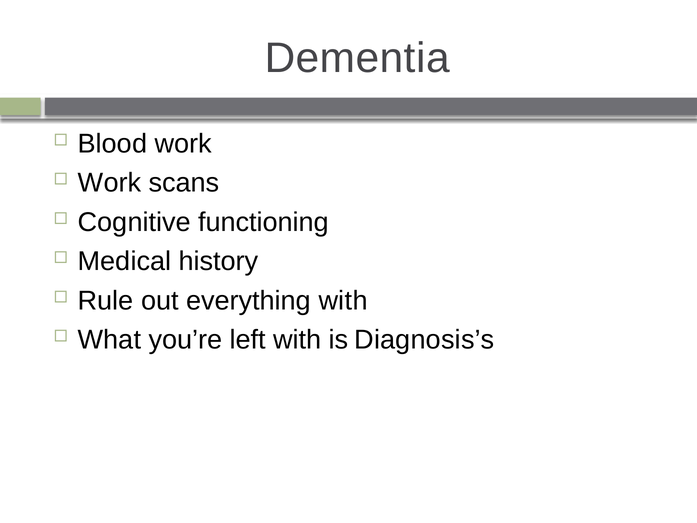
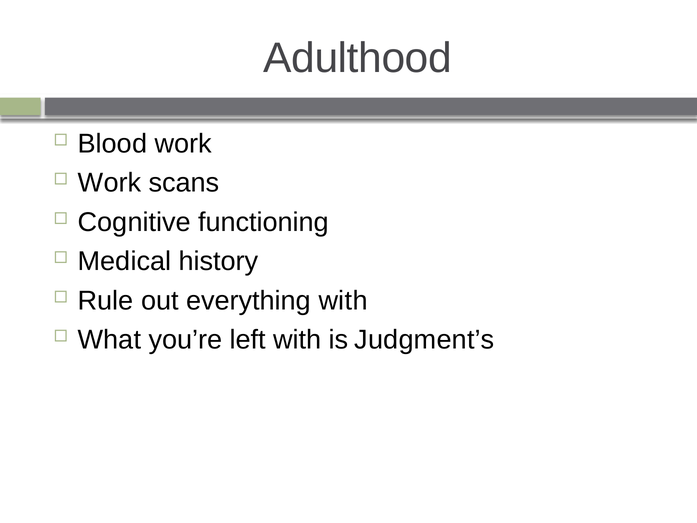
Dementia: Dementia -> Adulthood (358, 58)
Diagnosis’s: Diagnosis’s -> Judgment’s (424, 340)
